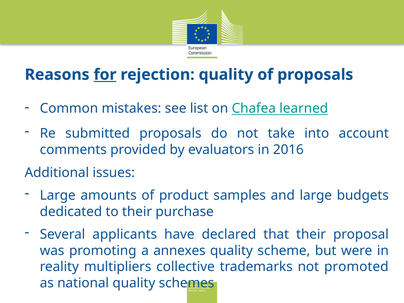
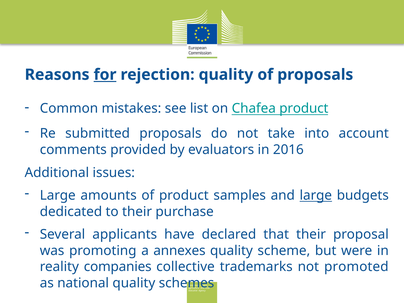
Chafea learned: learned -> product (304, 108)
large underline: none -> present (316, 195)
multipliers: multipliers -> companies (118, 267)
